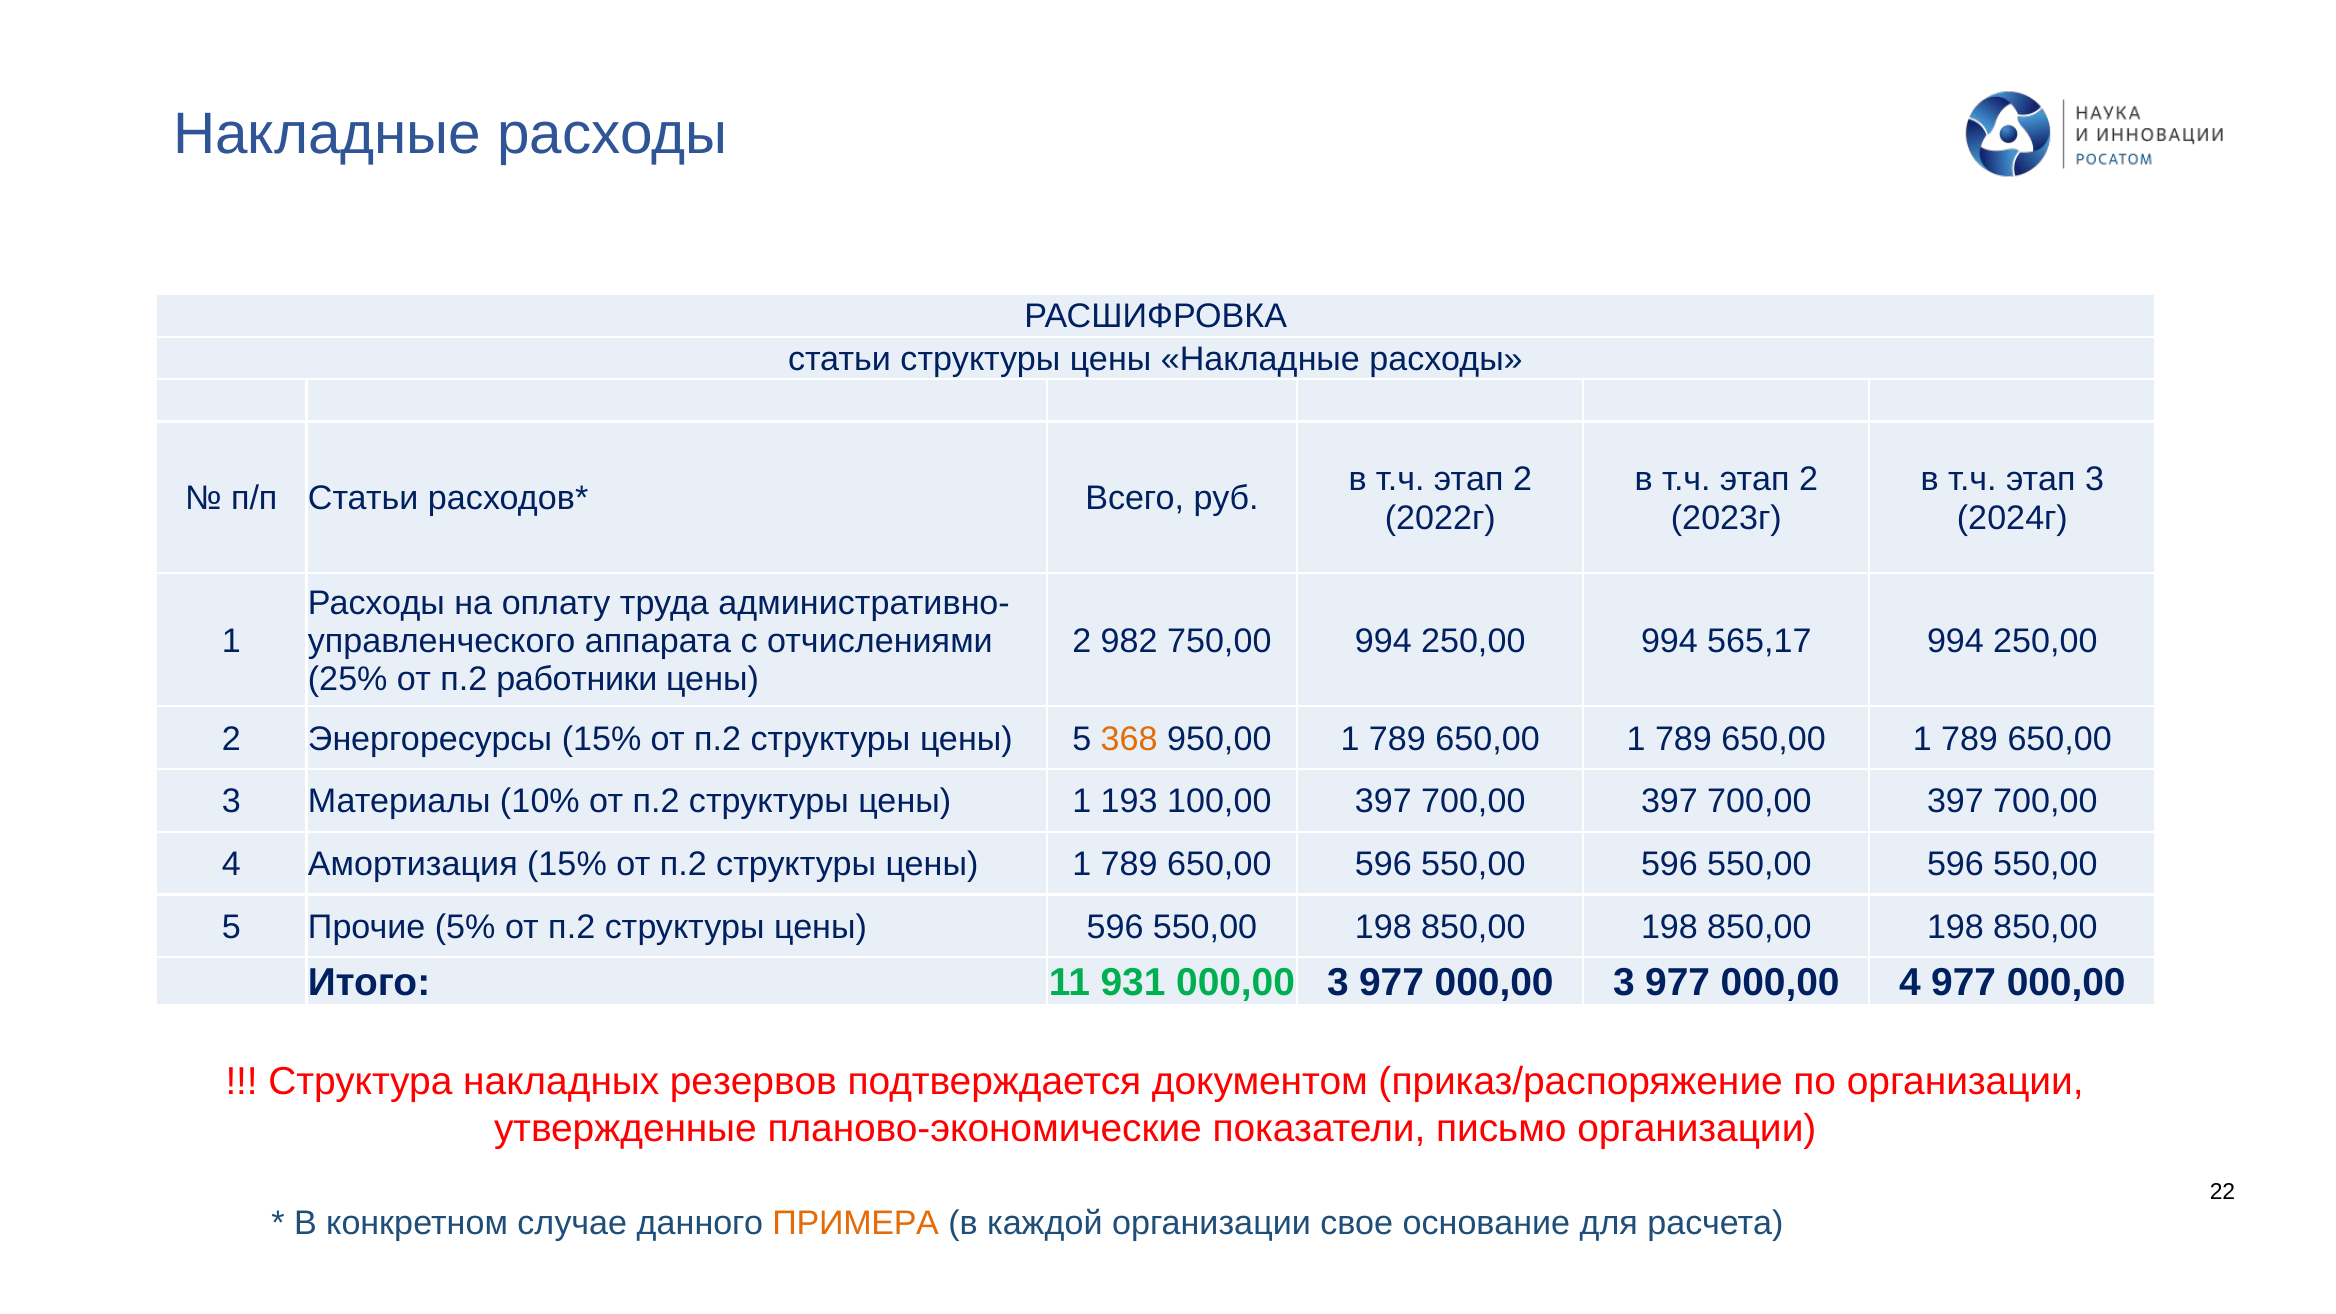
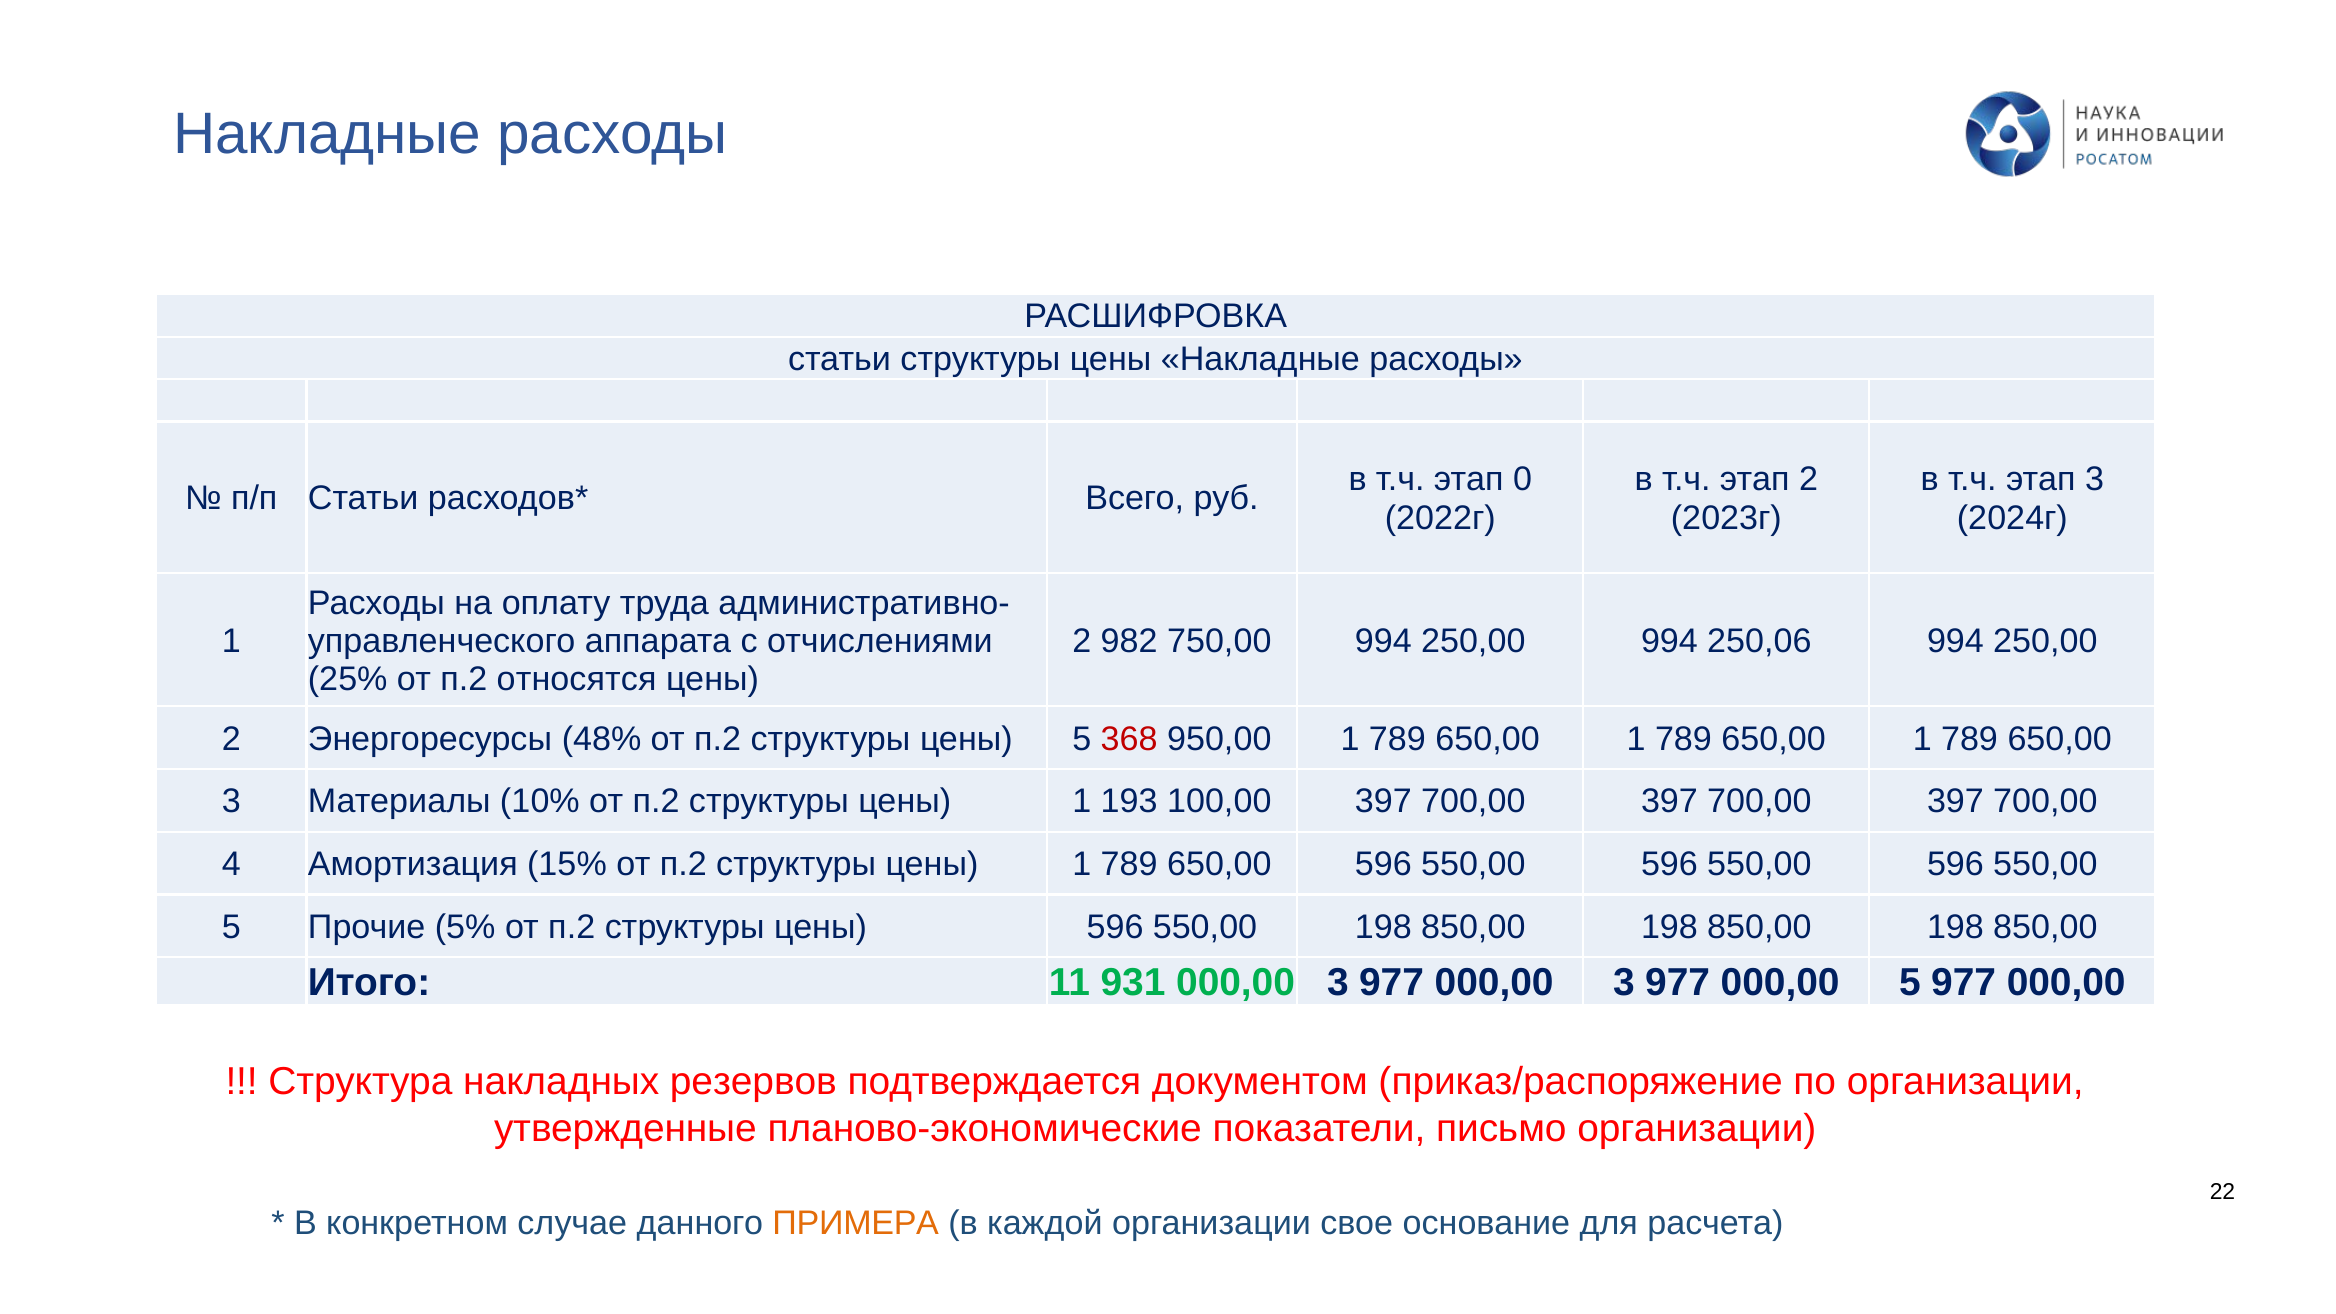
2: 2 -> 0 (1523, 480)
565,17: 565,17 -> 250,06 (1759, 641)
работники: работники -> относятся (577, 679)
Энергоресурсы 15%: 15% -> 48% (602, 739)
368 colour: orange -> red (1129, 739)
000,00 4: 4 -> 5 (1910, 983)
